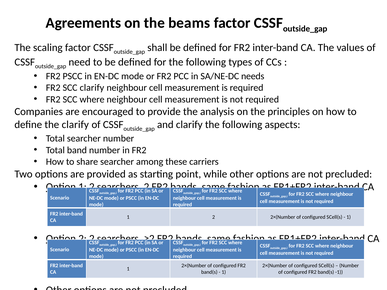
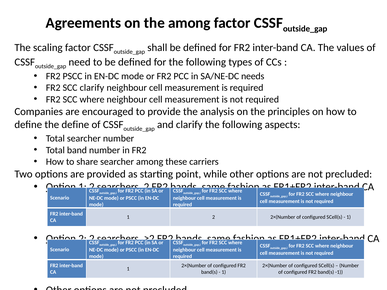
the beams: beams -> among (189, 23)
the clarify: clarify -> define (75, 125)
